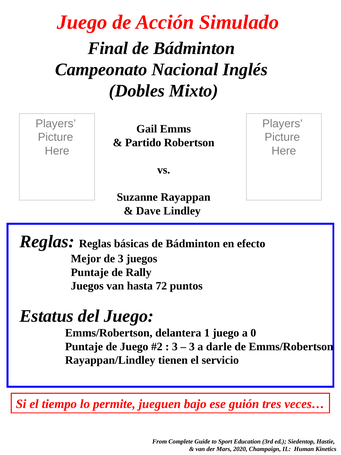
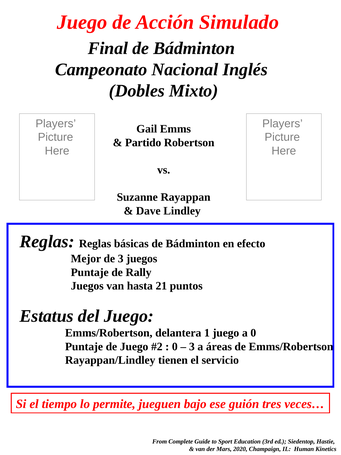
72: 72 -> 21 (161, 286)
3: 3 -> 0 (175, 346)
darle: darle -> áreas (219, 346)
